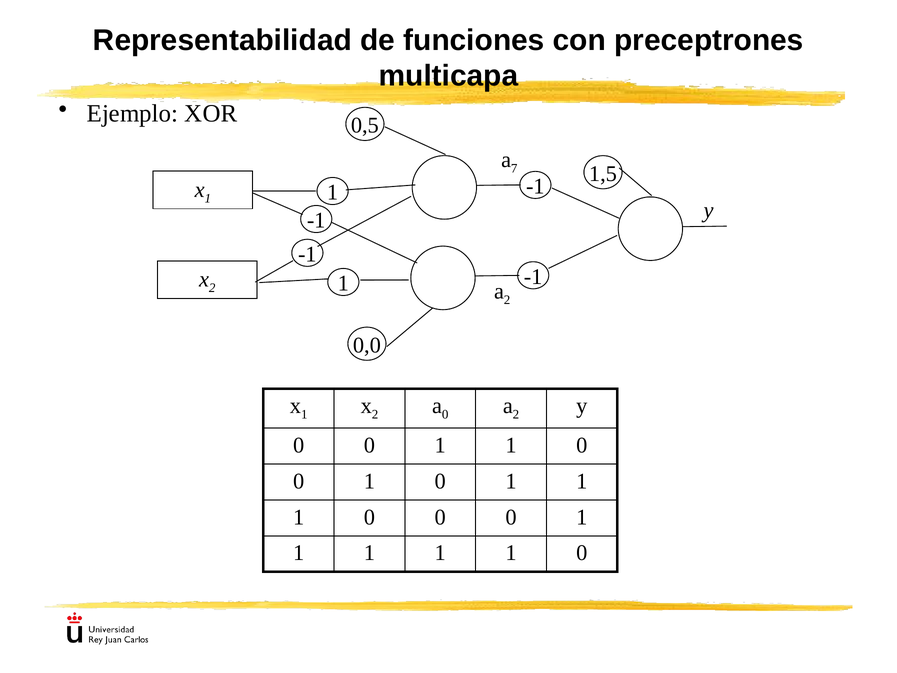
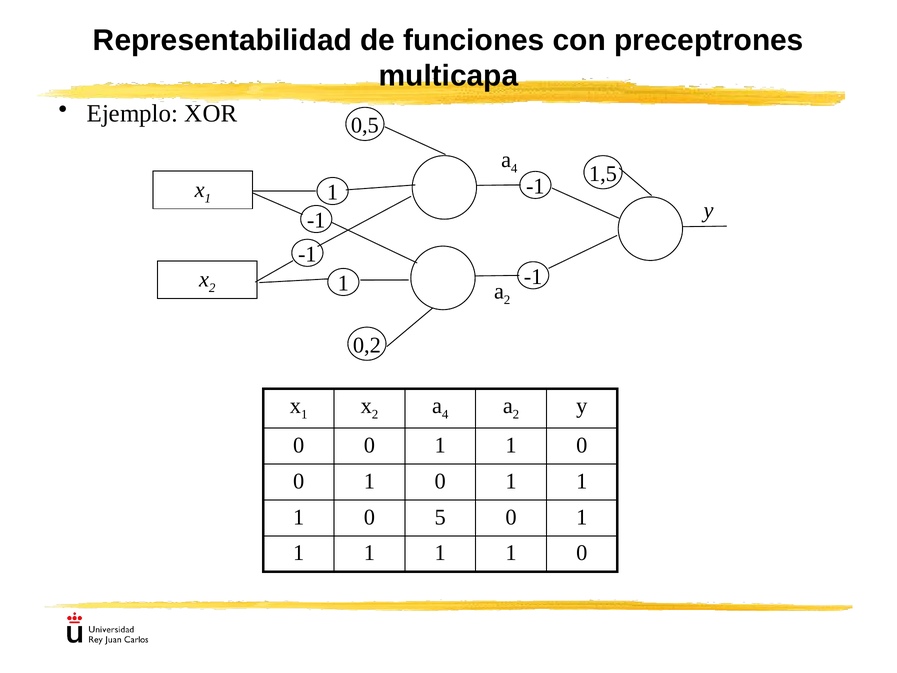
7: 7 -> 4 (514, 169)
0,0: 0,0 -> 0,2 (367, 345)
0: 0 -> 4 (445, 414)
0: 0 -> 5 (440, 517)
